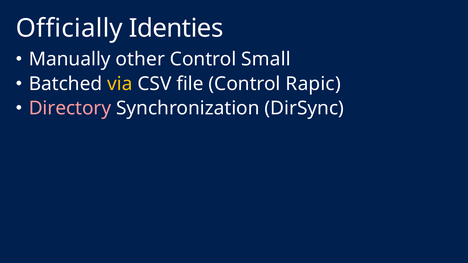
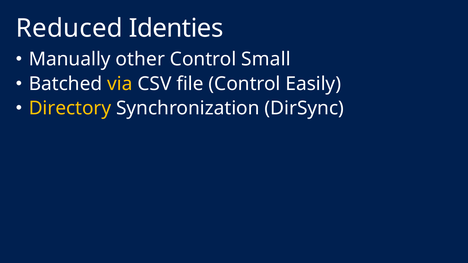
Officially: Officially -> Reduced (69, 28)
Rapic: Rapic -> Easily (313, 84)
Directory colour: pink -> yellow (70, 108)
